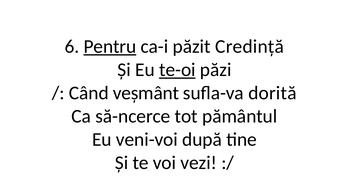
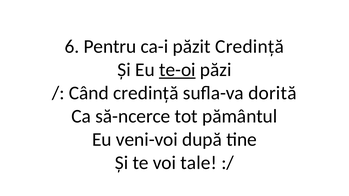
Pentru underline: present -> none (110, 47)
Când veșmânt: veșmânt -> credință (146, 93)
vezi: vezi -> tale (199, 163)
